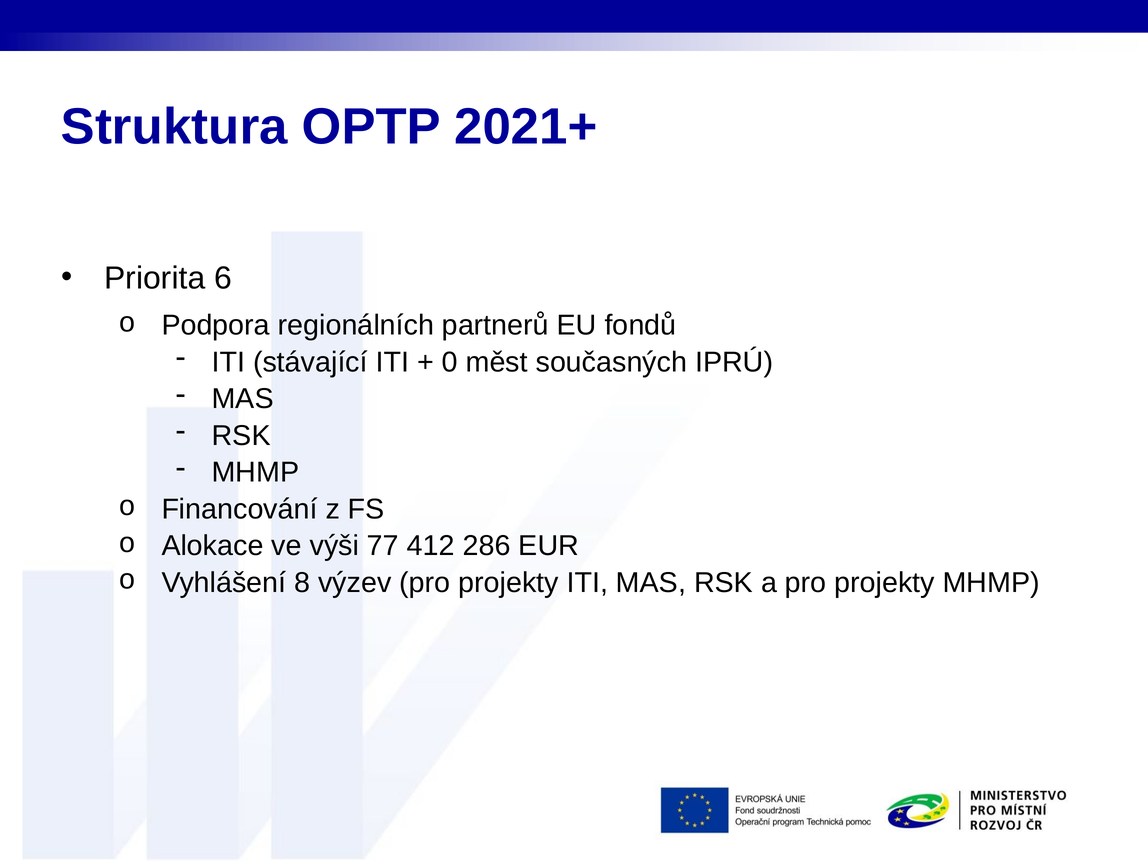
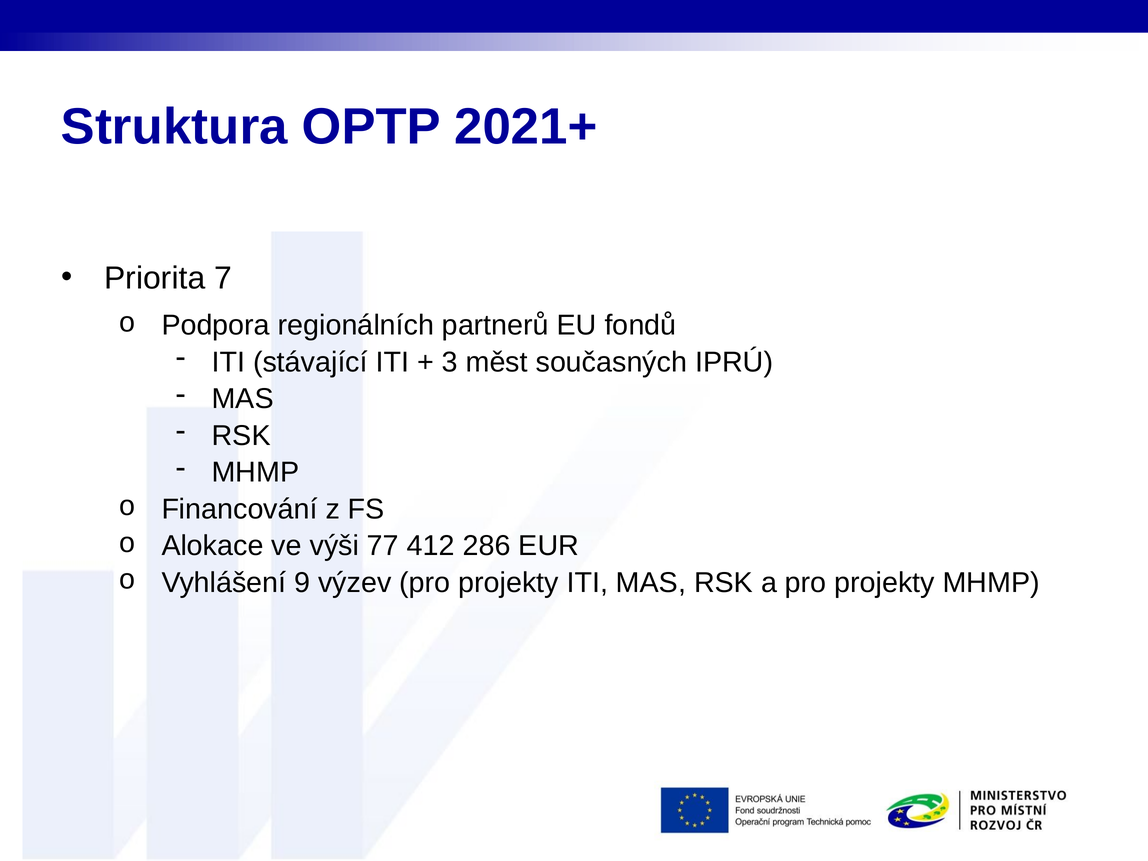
6: 6 -> 7 (223, 278)
0: 0 -> 3 (450, 362)
8: 8 -> 9 (302, 583)
